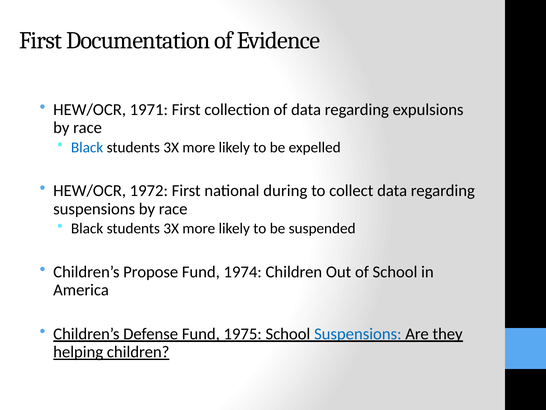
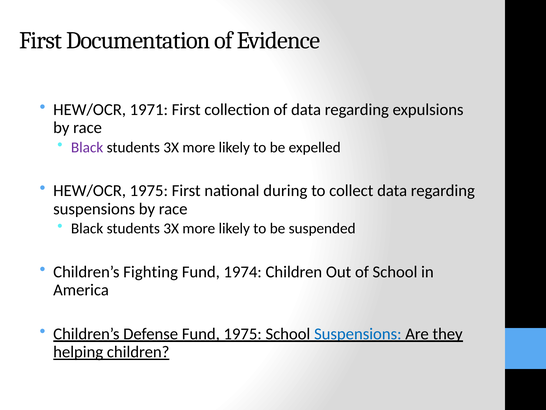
Black colour: blue -> purple (87, 147)
HEW/OCR 1972: 1972 -> 1975 (149, 191)
Propose: Propose -> Fighting (151, 272)
